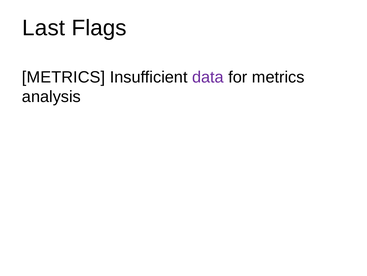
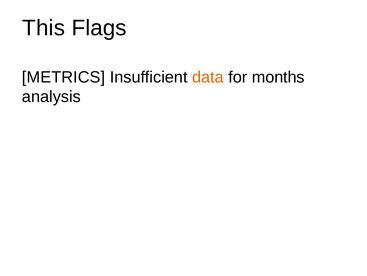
Last: Last -> This (44, 28)
data colour: purple -> orange (208, 77)
for metrics: metrics -> months (278, 77)
